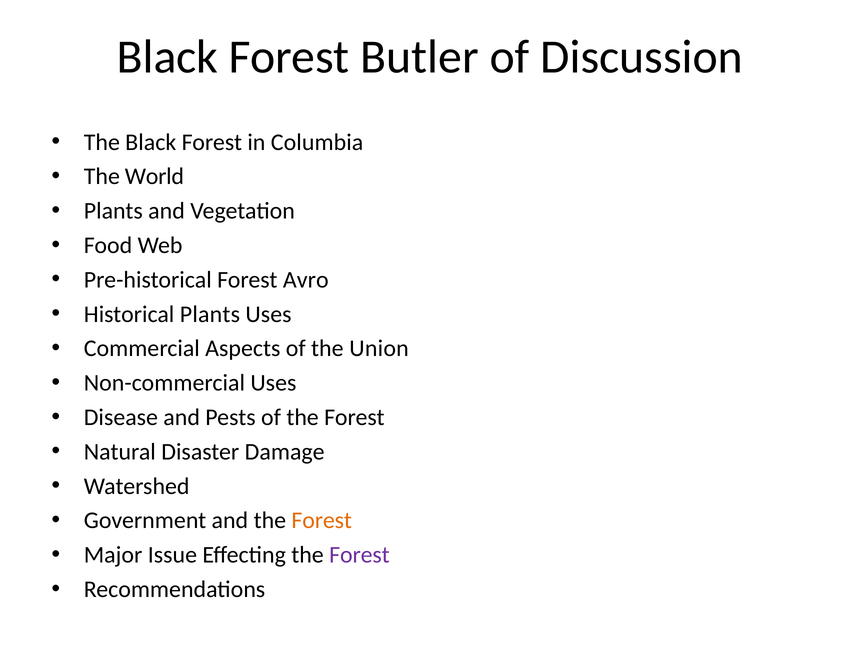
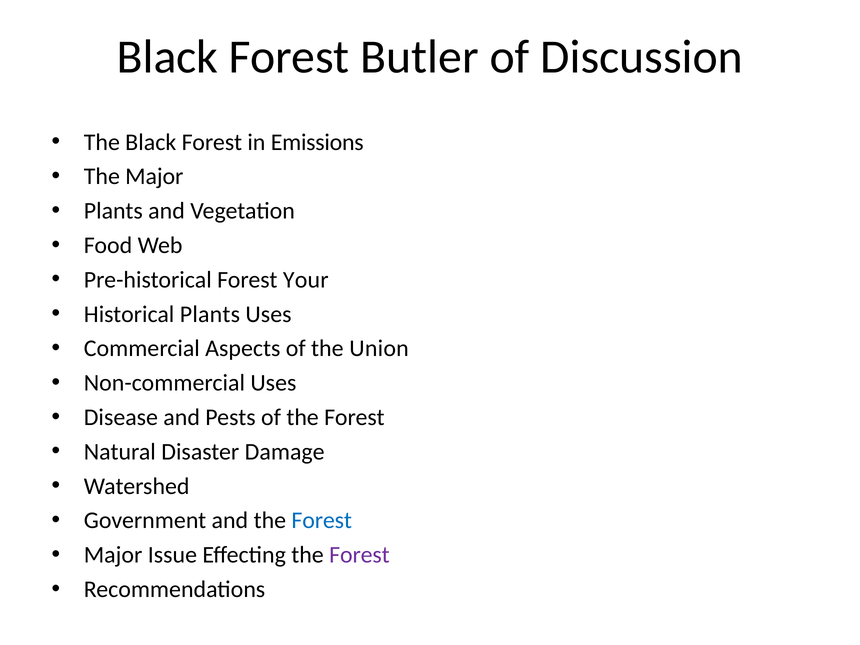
Columbia: Columbia -> Emissions (317, 142)
The World: World -> Major (154, 177)
Avro: Avro -> Your (306, 280)
Forest colour: orange -> blue (322, 521)
